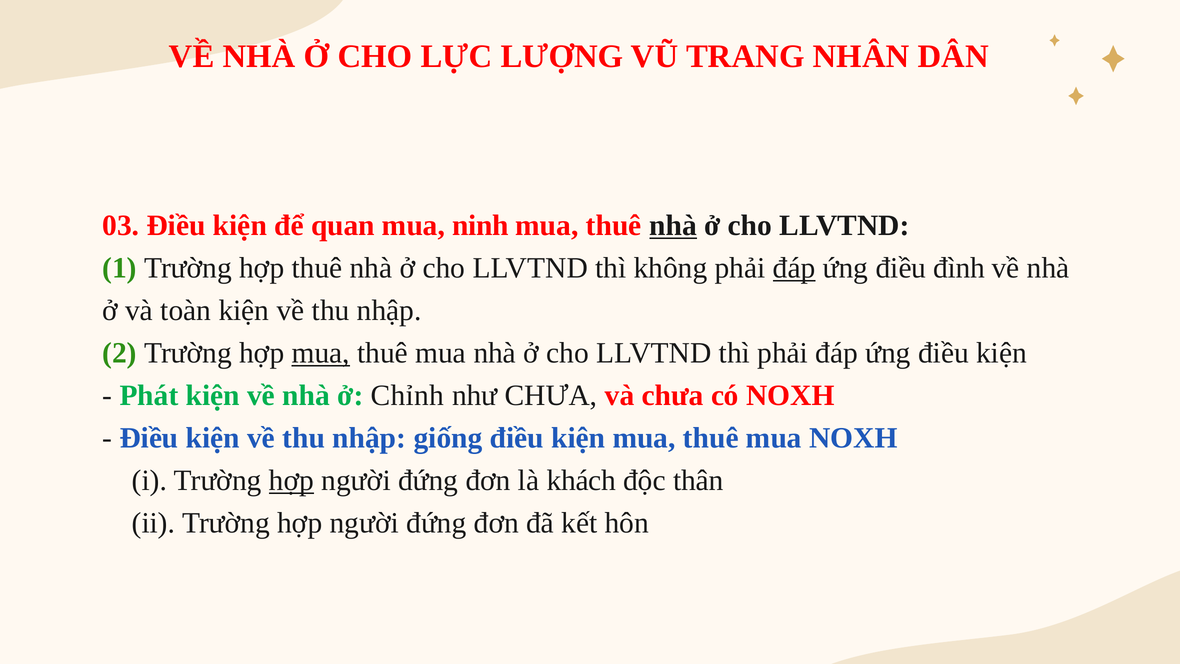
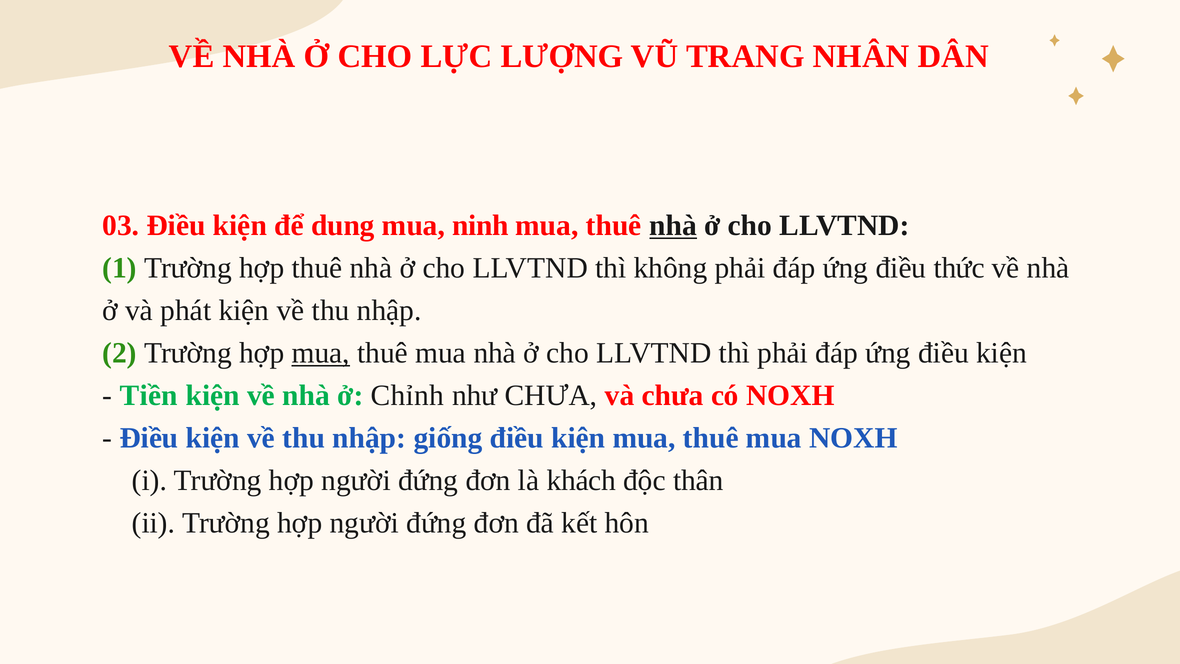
quan: quan -> dung (343, 226)
đáp underline: present -> none (794, 268)
đình: đình -> thức (959, 268)
toàn: toàn -> phát (186, 310)
Phát: Phát -> Tiền (149, 395)
hợp underline: present -> none (292, 480)
